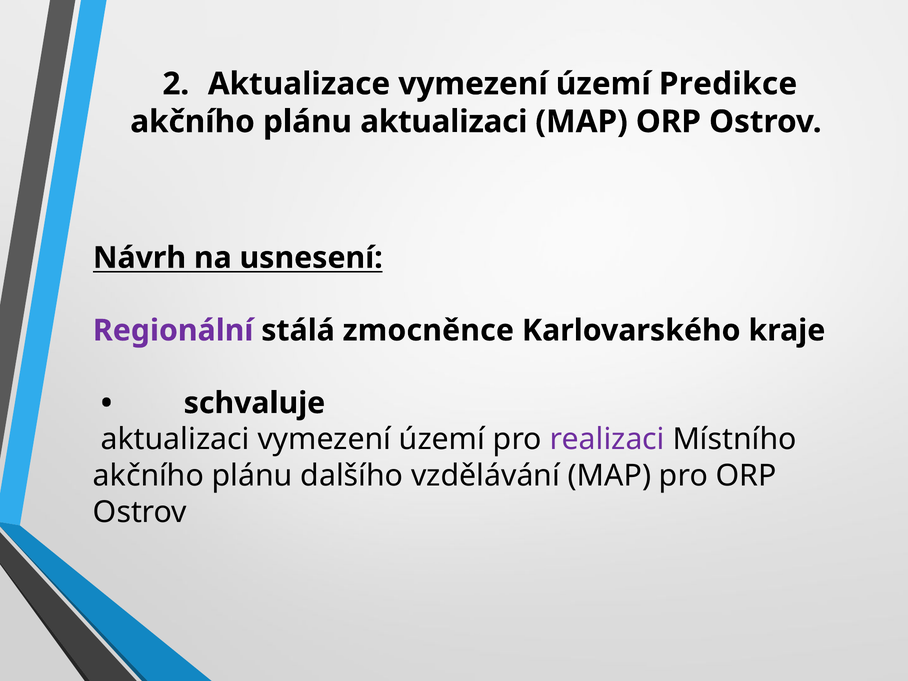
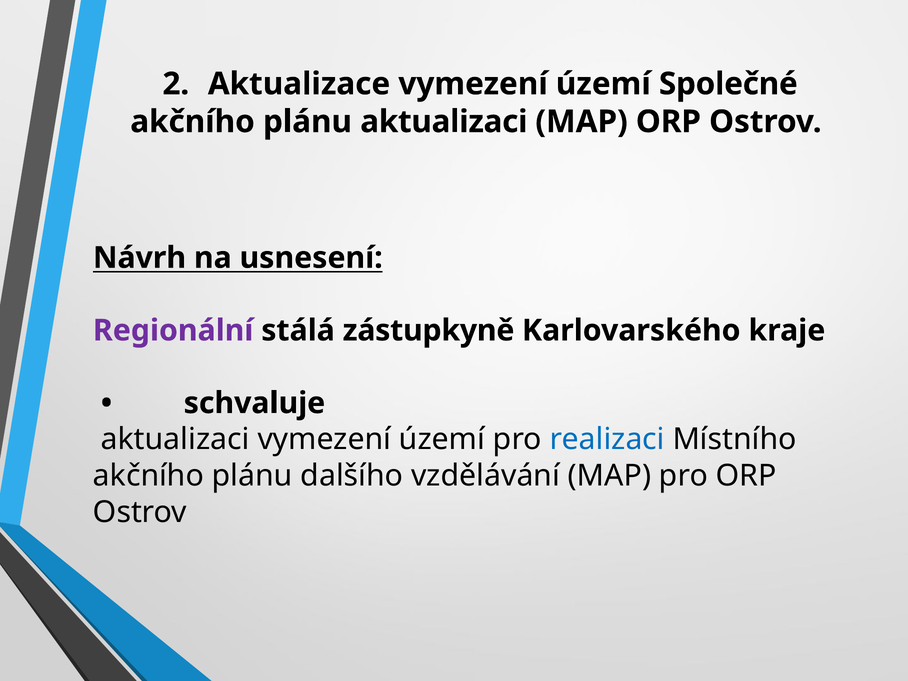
Predikce: Predikce -> Společné (728, 84)
zmocněnce: zmocněnce -> zástupkyně (429, 330)
realizaci colour: purple -> blue (607, 439)
